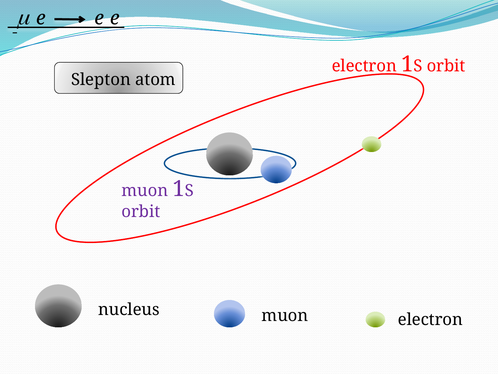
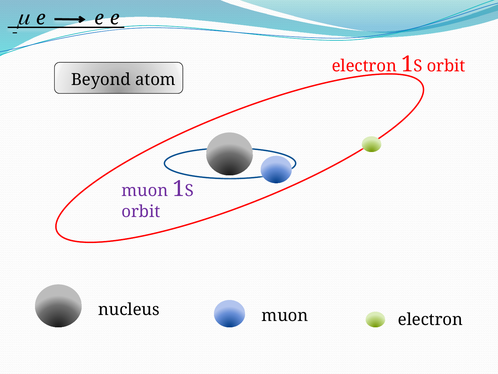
Slepton: Slepton -> Beyond (101, 80)
